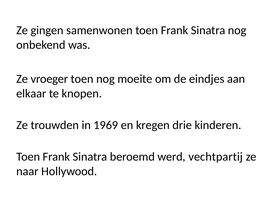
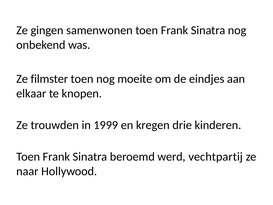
vroeger: vroeger -> filmster (49, 79)
1969: 1969 -> 1999 (106, 125)
